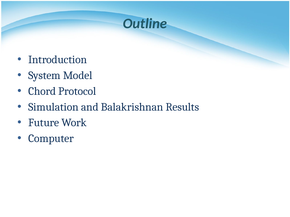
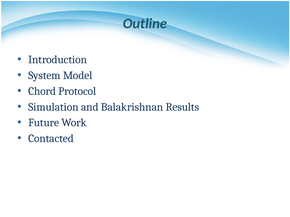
Computer: Computer -> Contacted (51, 139)
